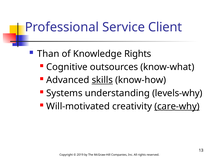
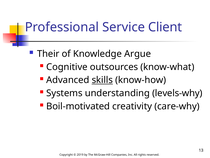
Than: Than -> Their (48, 54)
Knowledge Rights: Rights -> Argue (138, 54)
Will-motivated: Will-motivated -> Boil-motivated (78, 106)
care-why underline: present -> none (177, 106)
